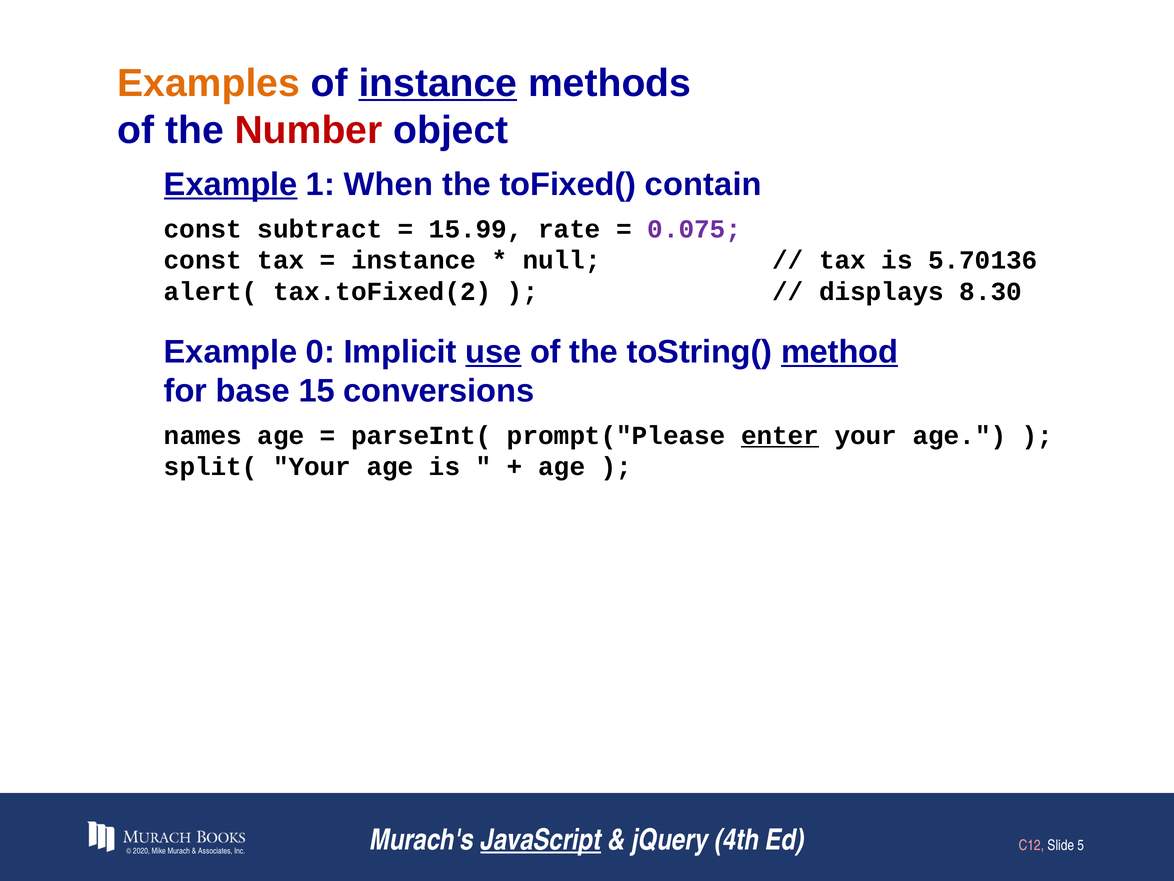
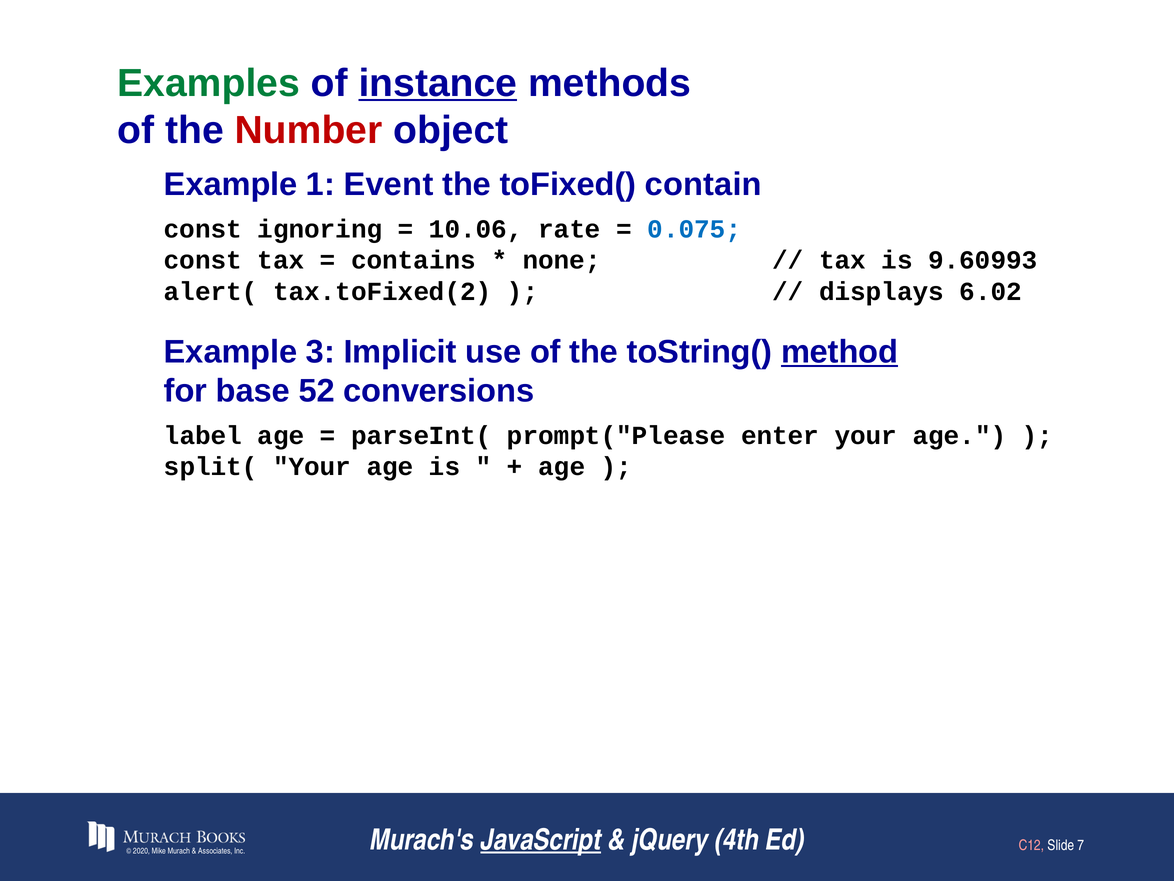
Examples colour: orange -> green (209, 83)
Example underline: present -> none (231, 184)
When: When -> Event (388, 184)
subtract: subtract -> ignoring (320, 229)
15.99: 15.99 -> 10.06 (476, 229)
0.075 colour: purple -> blue (694, 229)
instance: instance -> contains (413, 260)
null: null -> none (562, 260)
5.70136: 5.70136 -> 9.60993 (983, 260)
8.30: 8.30 -> 6.02 (991, 291)
0: 0 -> 3 (320, 352)
use underline: present -> none (494, 352)
15: 15 -> 52 (317, 391)
names: names -> label (203, 435)
enter underline: present -> none (780, 435)
5: 5 -> 7 (1081, 845)
